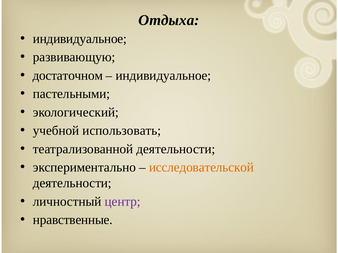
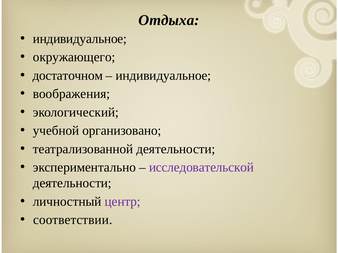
развивающую: развивающую -> окружающего (74, 57)
пастельными: пастельными -> воображения (72, 94)
использовать: использовать -> организовано (122, 131)
исследовательской colour: orange -> purple (201, 168)
нравственные: нравственные -> соответствии (73, 220)
